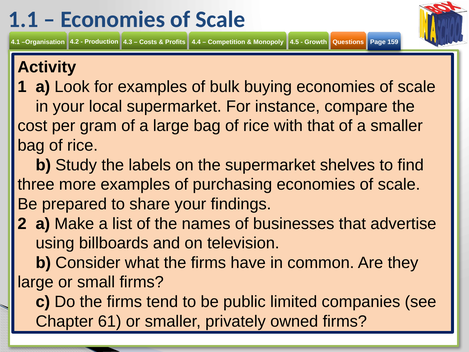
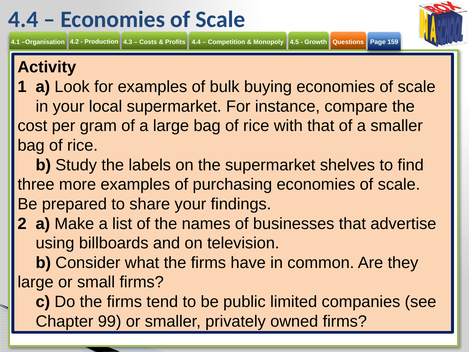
1.1: 1.1 -> 4.4 (23, 19)
61: 61 -> 99 (110, 321)
